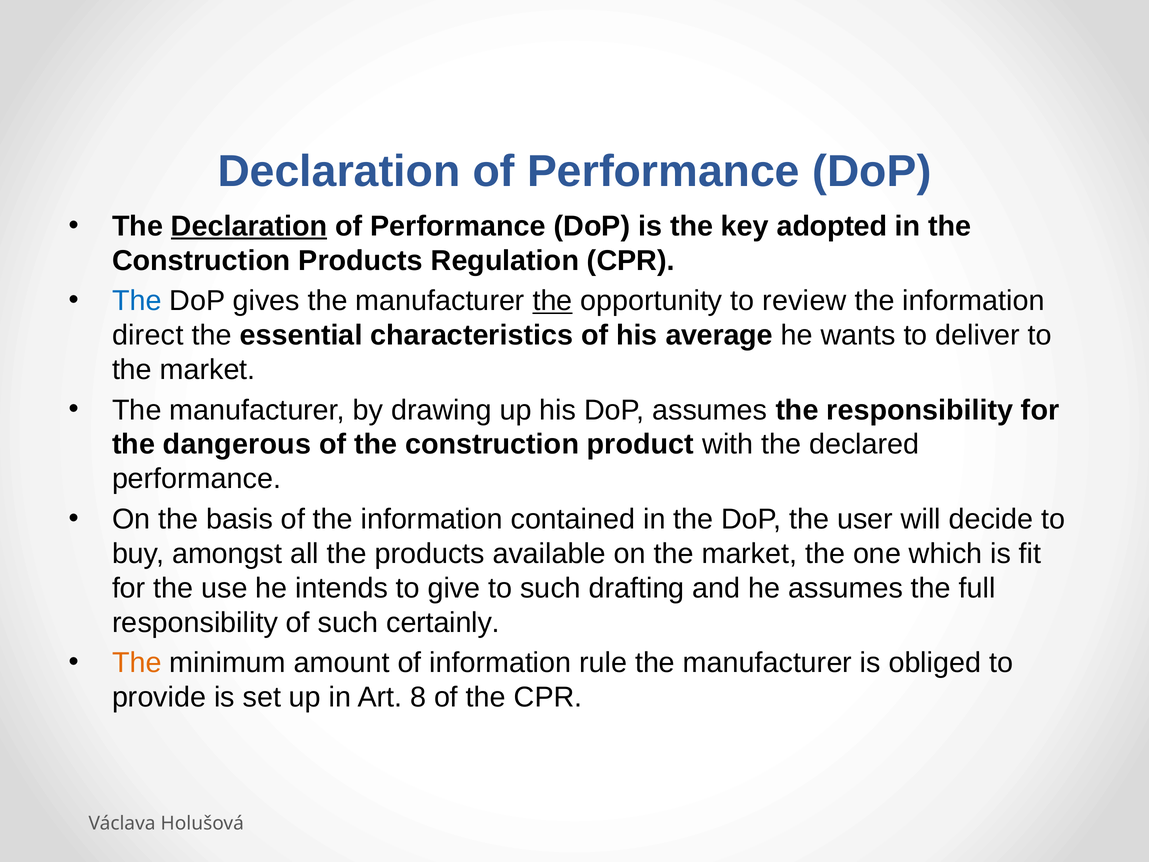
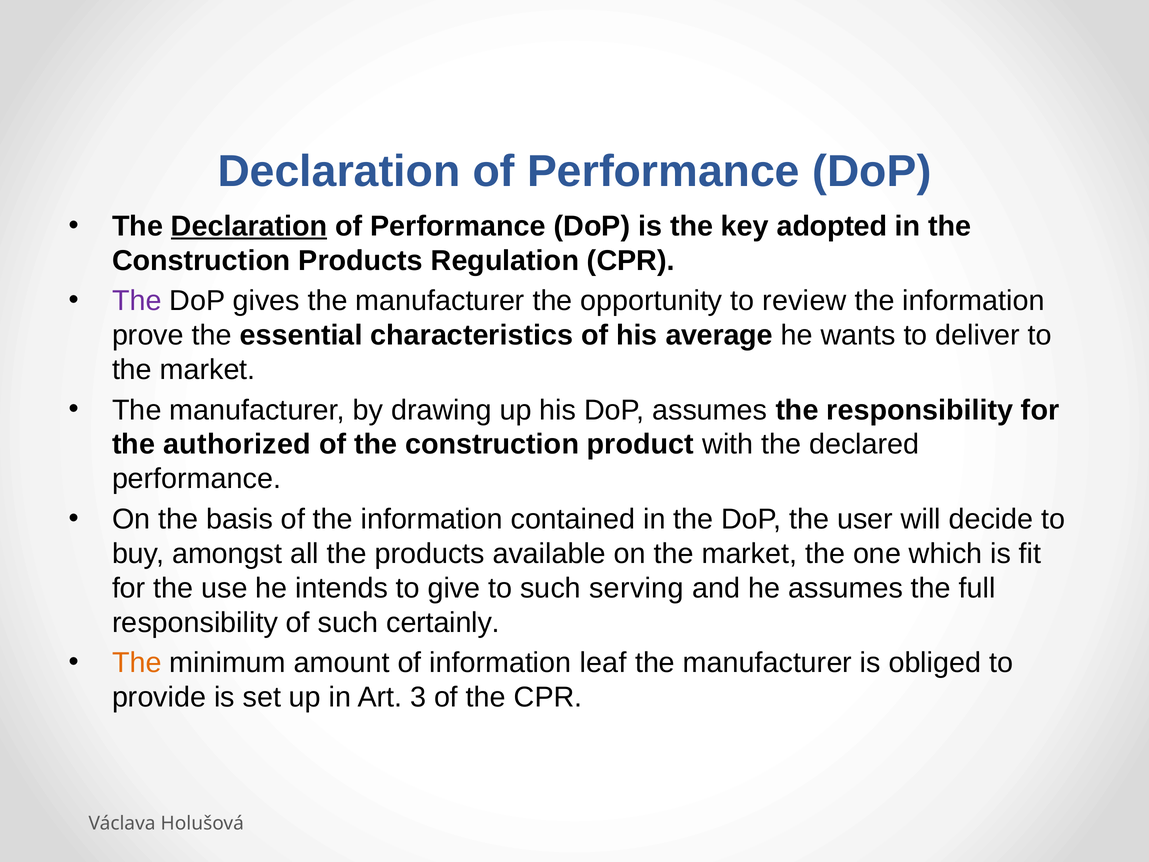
The colour: blue -> purple (137, 301)
the underline: present -> none (552, 301)
direct: direct -> prove (148, 335)
dangerous: dangerous -> authorized (237, 444)
drafting: drafting -> serving (636, 588)
rule: rule -> leaf (603, 663)
8: 8 -> 3 (418, 697)
